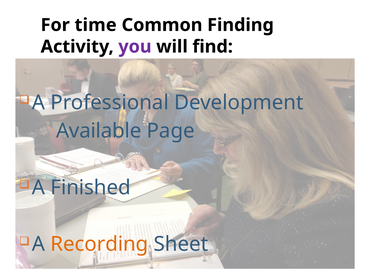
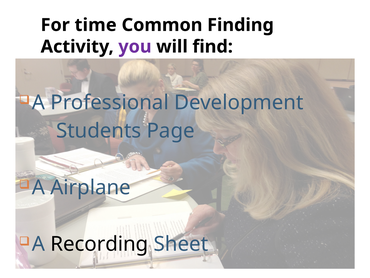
Available: Available -> Students (99, 131)
Finished: Finished -> Airplane (91, 187)
Recording colour: orange -> black (99, 244)
